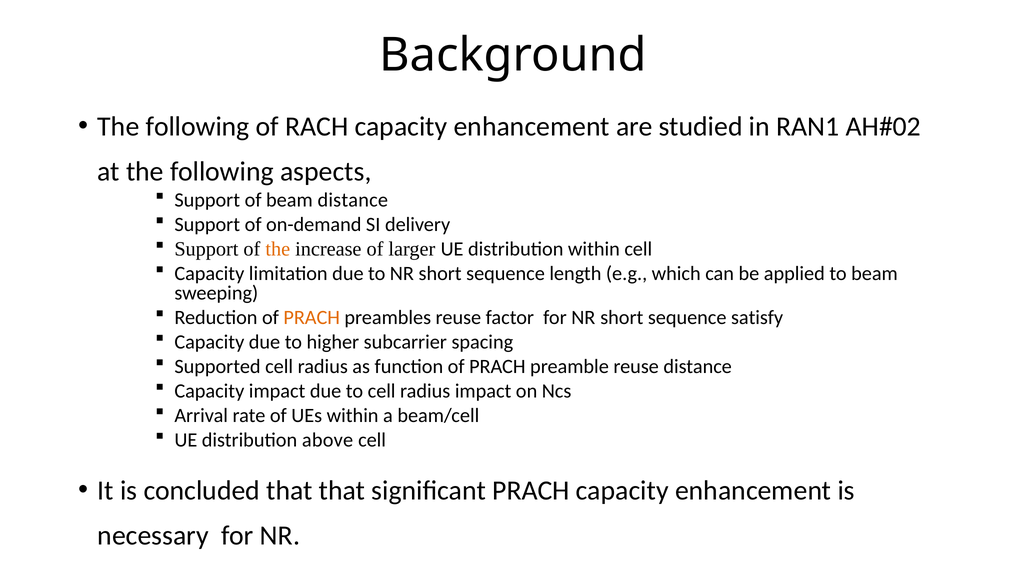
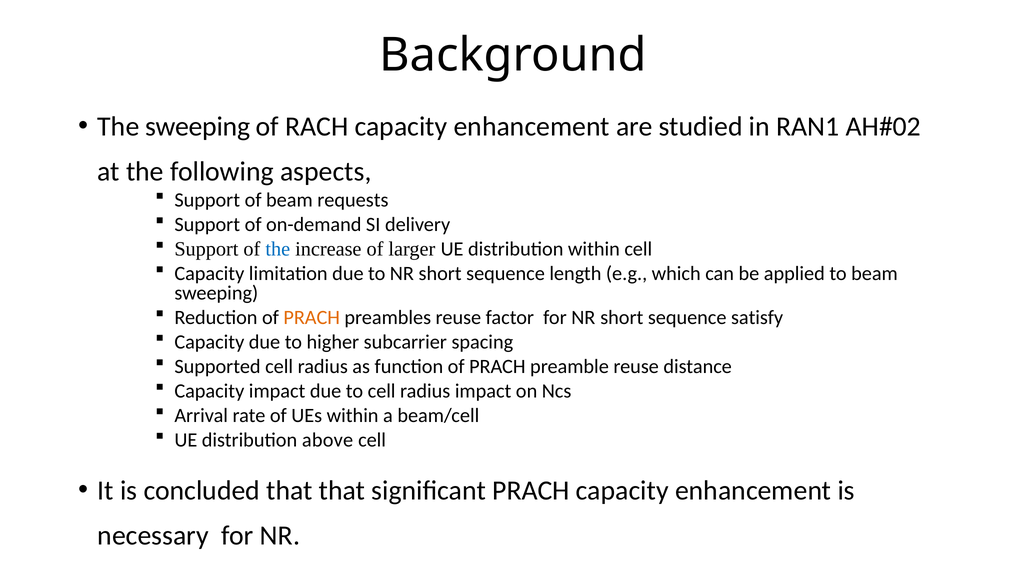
following: following -> sweeping (198, 126)
beam distance: distance -> requests (353, 200)
the colour: orange -> blue (278, 249)
